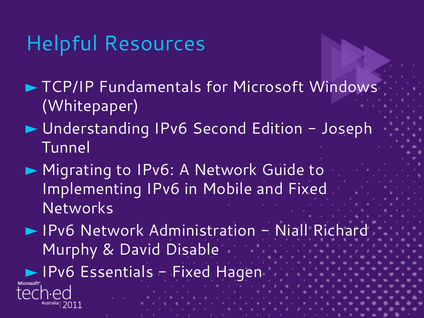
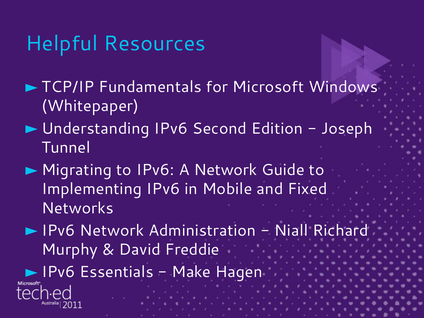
Disable: Disable -> Freddie (192, 250)
Fixed: Fixed -> Make (191, 272)
